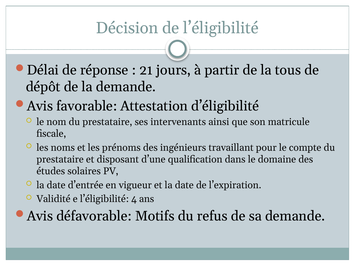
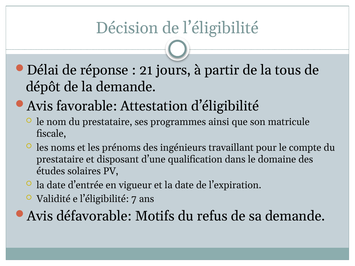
intervenants: intervenants -> programmes (178, 122)
4: 4 -> 7 (134, 199)
